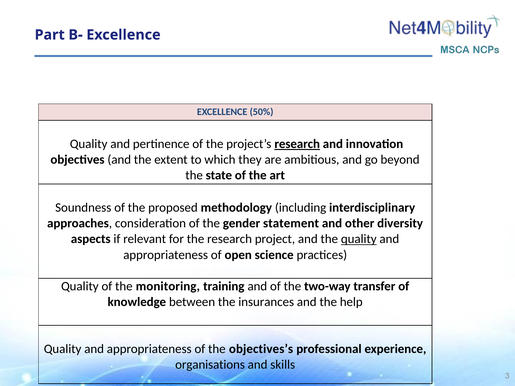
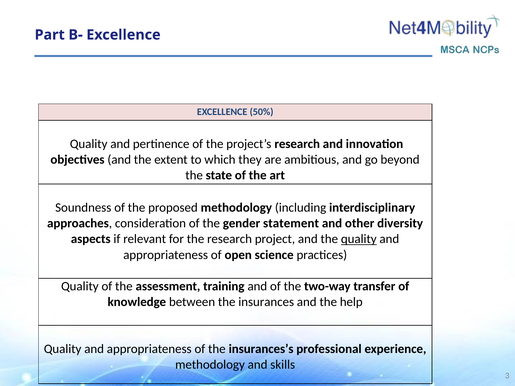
research underline: present -> none (297, 144)
monitoring: monitoring -> assessment (168, 286)
objectives’s: objectives’s -> insurances’s (261, 349)
organisations: organisations -> methodology (210, 365)
